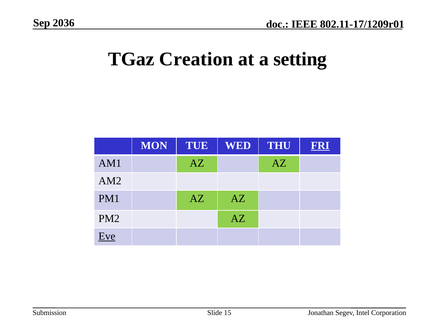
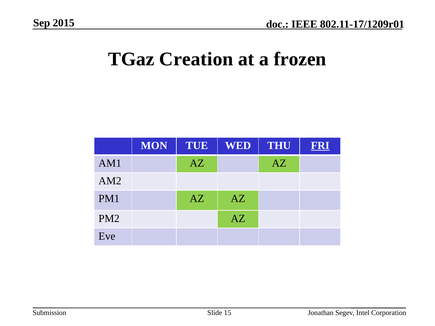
2036: 2036 -> 2015 (64, 23)
setting: setting -> frozen (300, 59)
Eve underline: present -> none (107, 236)
